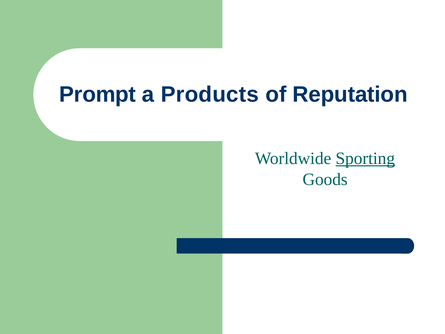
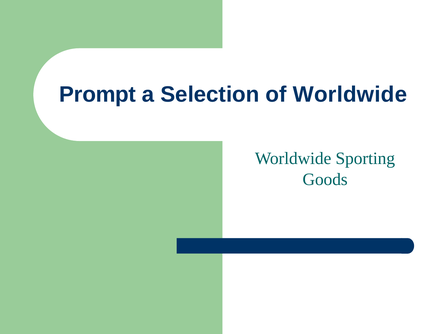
Products: Products -> Selection (210, 94)
of Reputation: Reputation -> Worldwide (350, 94)
Sporting underline: present -> none (365, 158)
